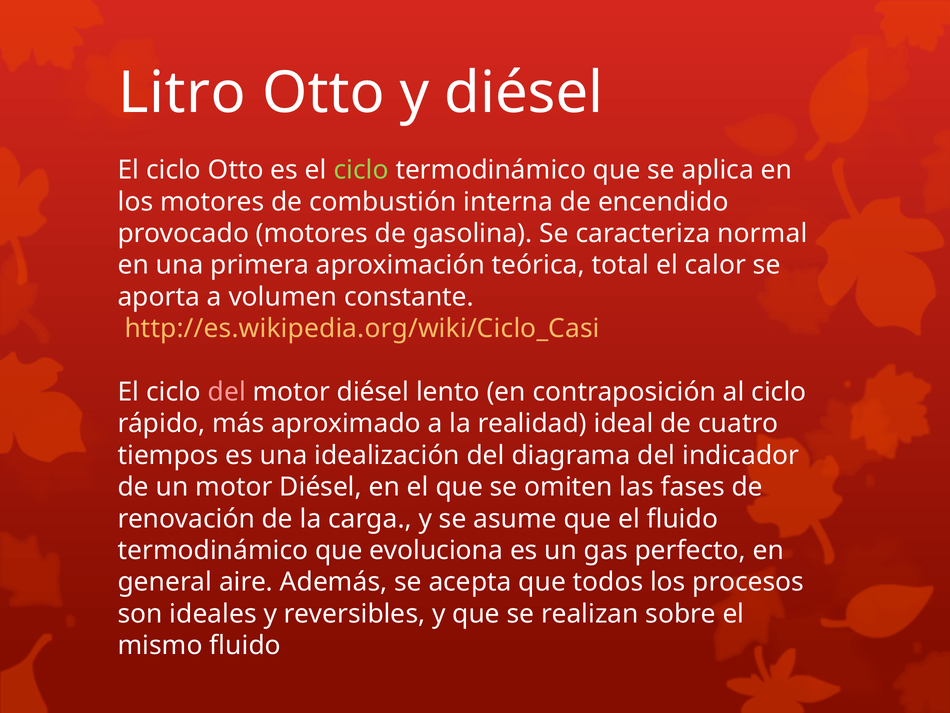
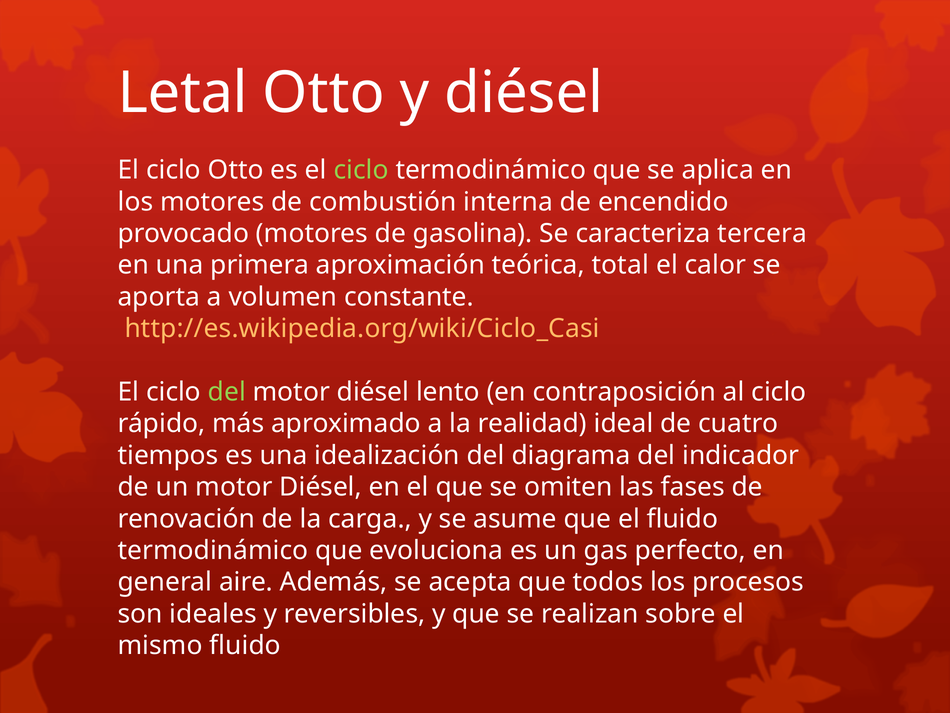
Litro: Litro -> Letal (183, 93)
normal: normal -> tercera (762, 233)
del colour: pink -> light green (227, 392)
